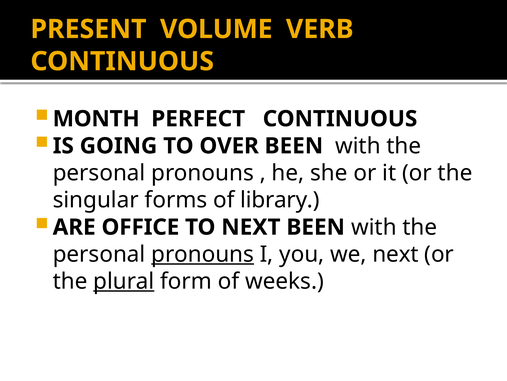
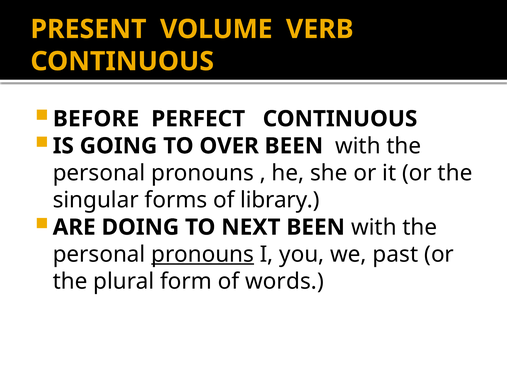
MONTH: MONTH -> BEFORE (96, 119)
OFFICE: OFFICE -> DOING (140, 227)
we next: next -> past (395, 254)
plural underline: present -> none (124, 281)
weeks: weeks -> words (284, 281)
